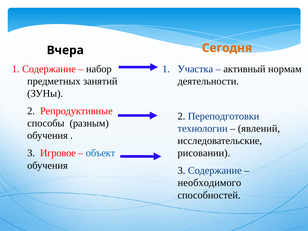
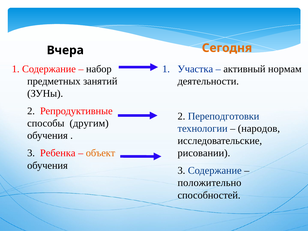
разным: разным -> другим (89, 123)
явлений: явлений -> народов (259, 128)
Игровое: Игровое -> Ребенка (58, 153)
объект colour: blue -> orange (101, 153)
необходимого: необходимого -> положительно (209, 183)
